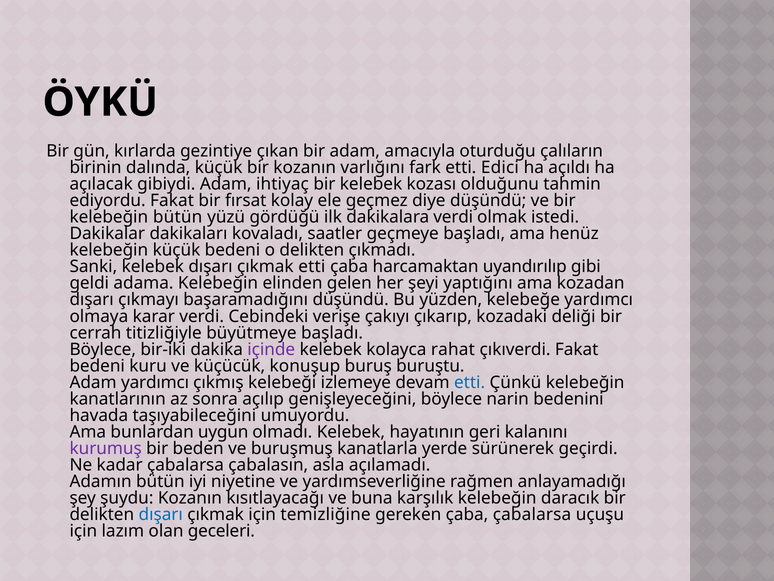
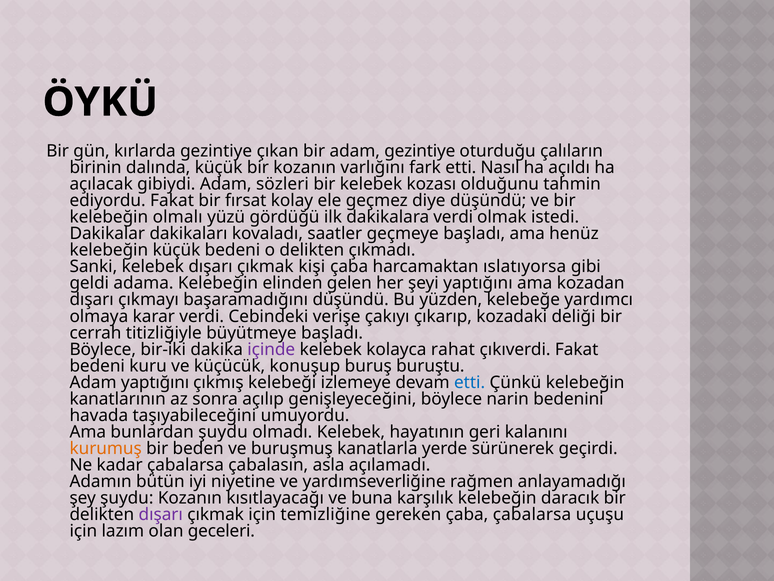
adam amacıyla: amacıyla -> gezintiye (420, 151)
Edici: Edici -> Nasıl (500, 167)
ihtiyaç: ihtiyaç -> sözleri (282, 184)
kelebeğin bütün: bütün -> olmalı (178, 217)
çıkmak etti: etti -> kişi (312, 267)
uyandırılıp: uyandırılıp -> ıslatıyorsa (525, 267)
Adam yardımcı: yardımcı -> yaptığını (155, 382)
bunlardan uygun: uygun -> şuydu (223, 432)
kurumuş colour: purple -> orange (106, 448)
dışarı colour: blue -> purple (161, 514)
